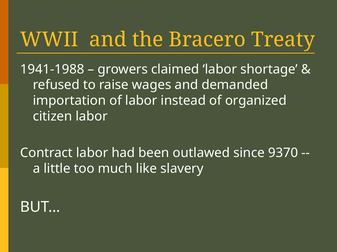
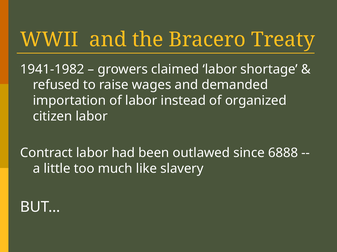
1941-1988: 1941-1988 -> 1941-1982 (52, 69)
9370: 9370 -> 6888 (283, 153)
